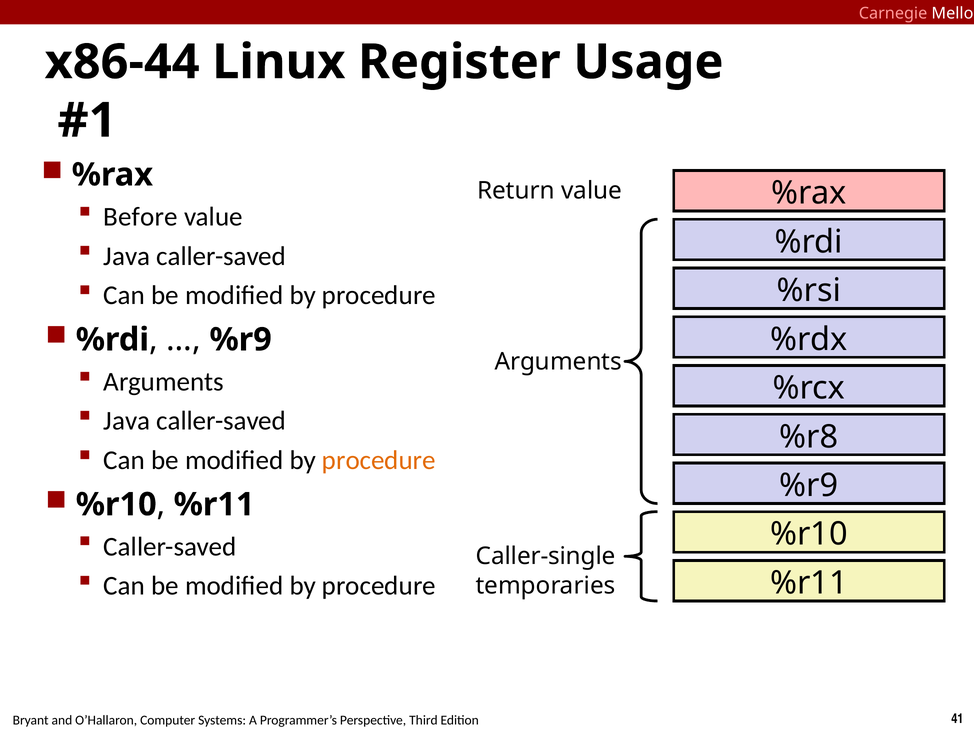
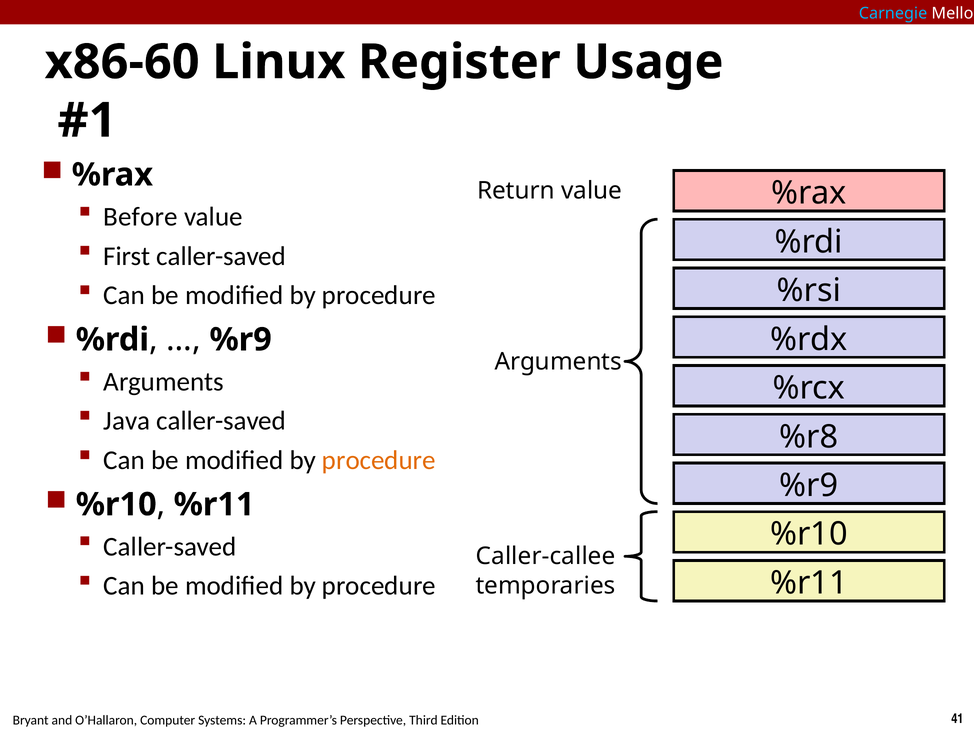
Carnegie colour: pink -> light blue (893, 13)
x86-44: x86-44 -> x86-60 (122, 62)
Java: Java -> First (127, 256)
Caller-single: Caller-single -> Caller-callee (546, 556)
